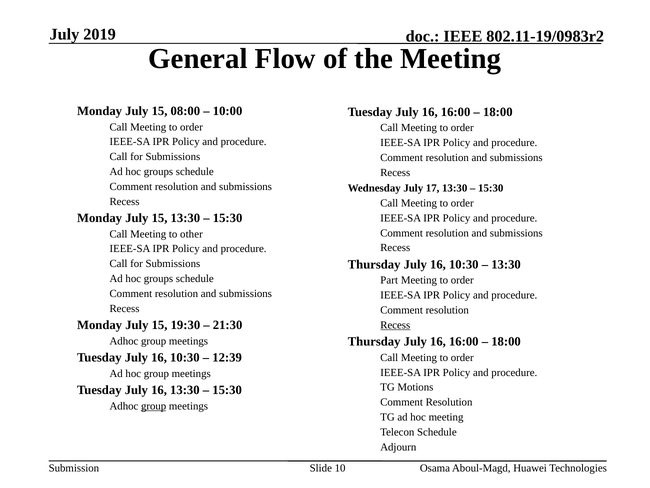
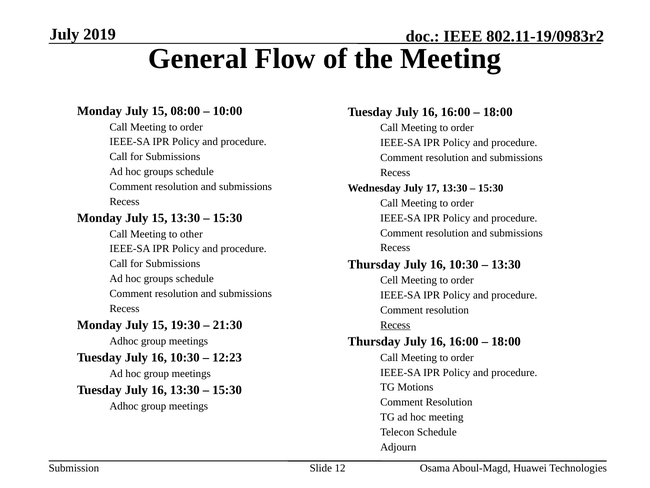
Part: Part -> Cell (389, 280)
12:39: 12:39 -> 12:23 (227, 357)
group underline: present -> none (154, 406)
10: 10 -> 12 (340, 468)
